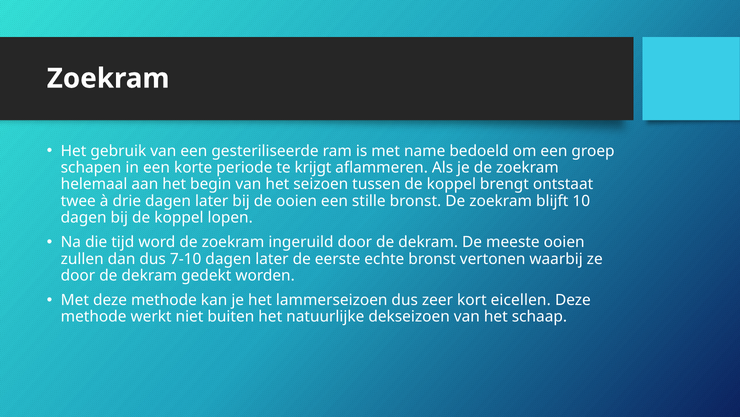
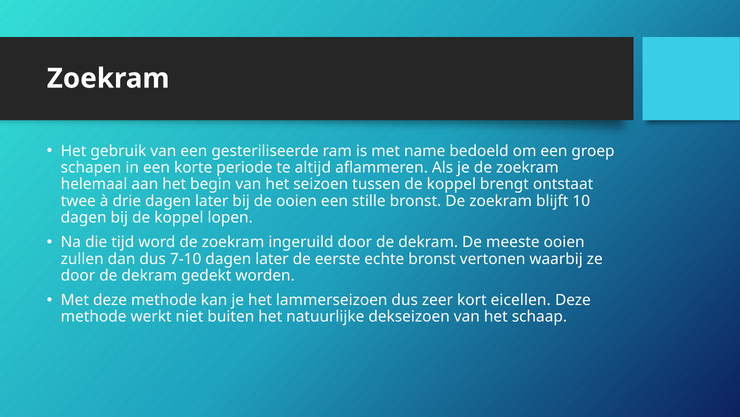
krijgt: krijgt -> altijd (313, 167)
